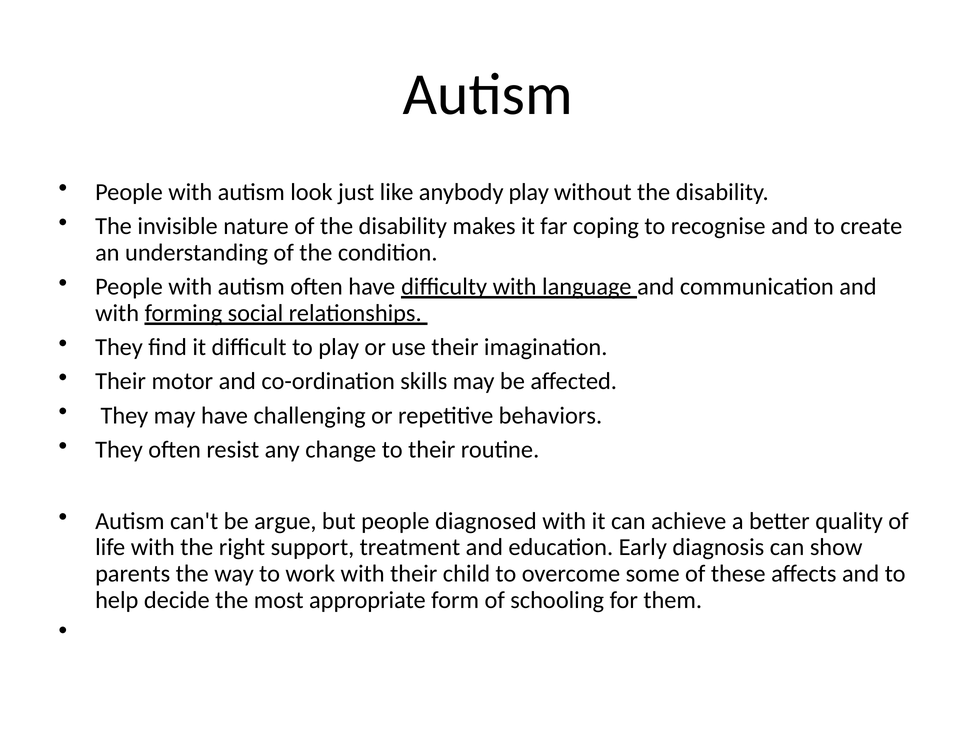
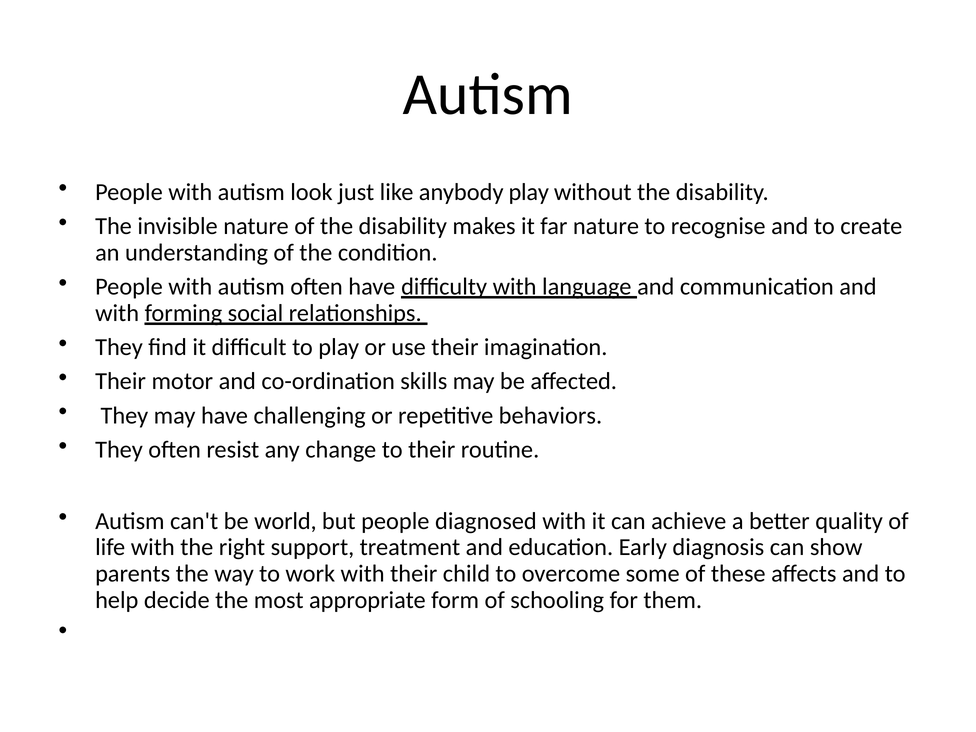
far coping: coping -> nature (606, 226)
argue: argue -> world (285, 521)
